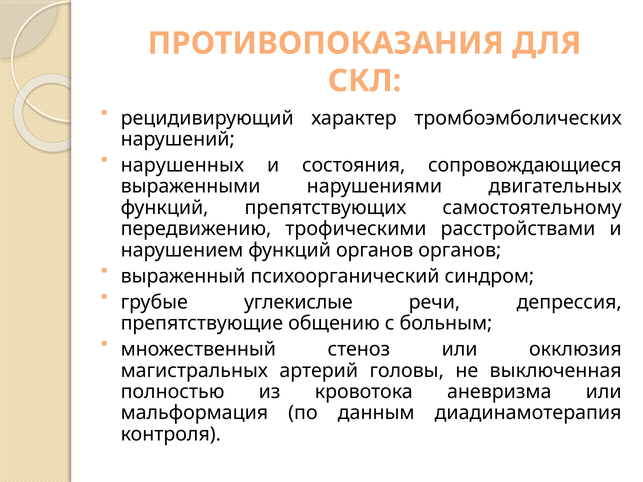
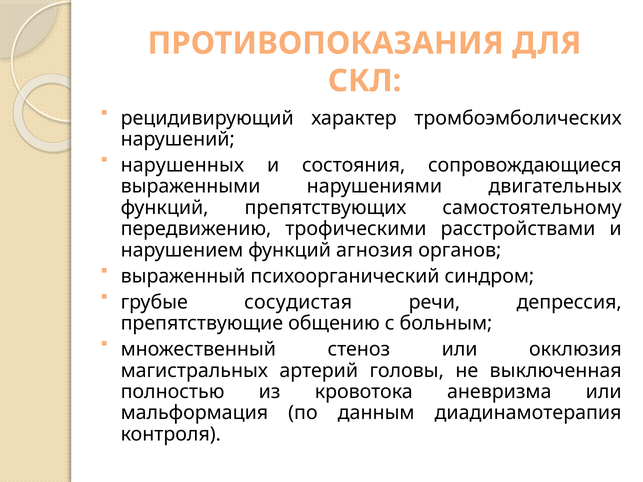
функций органов: органов -> агнозия (375, 250)
углекислые: углекислые -> сосудистая (298, 302)
